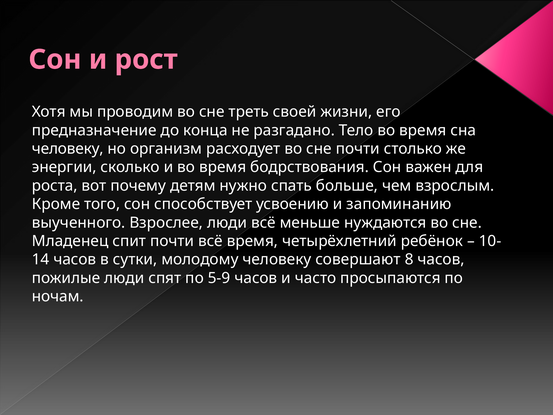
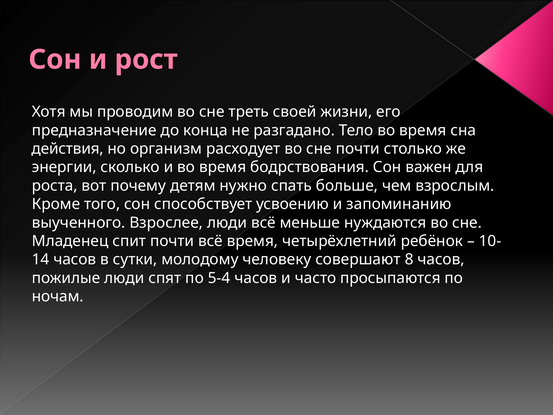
человеку: человеку -> действия (68, 149)
5-9: 5-9 -> 5-4 (219, 278)
